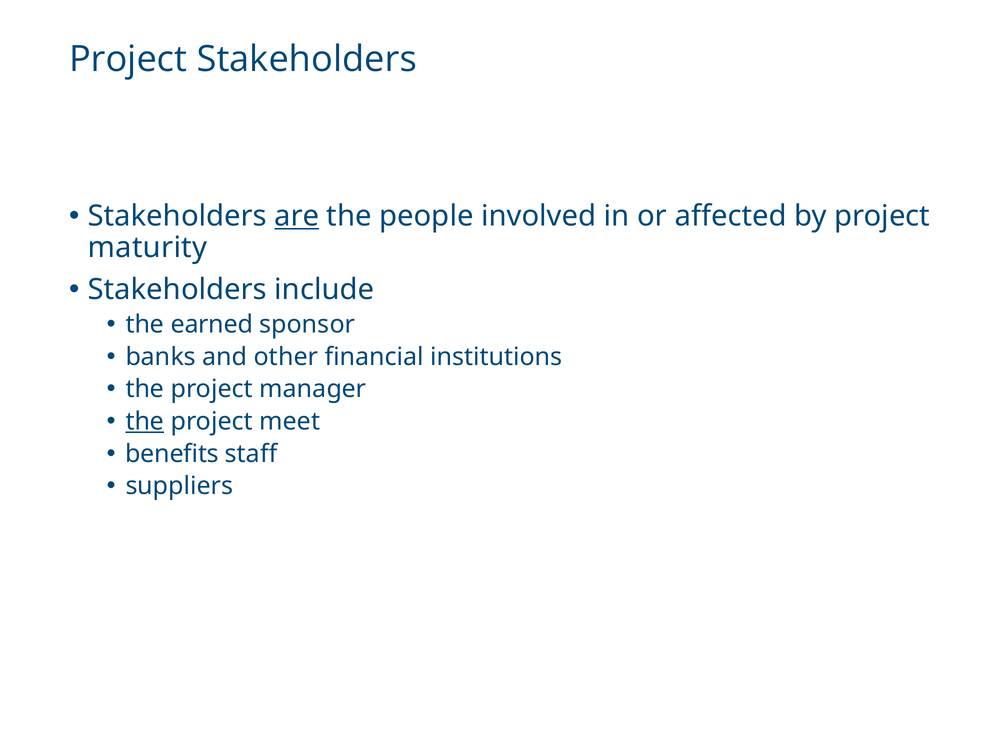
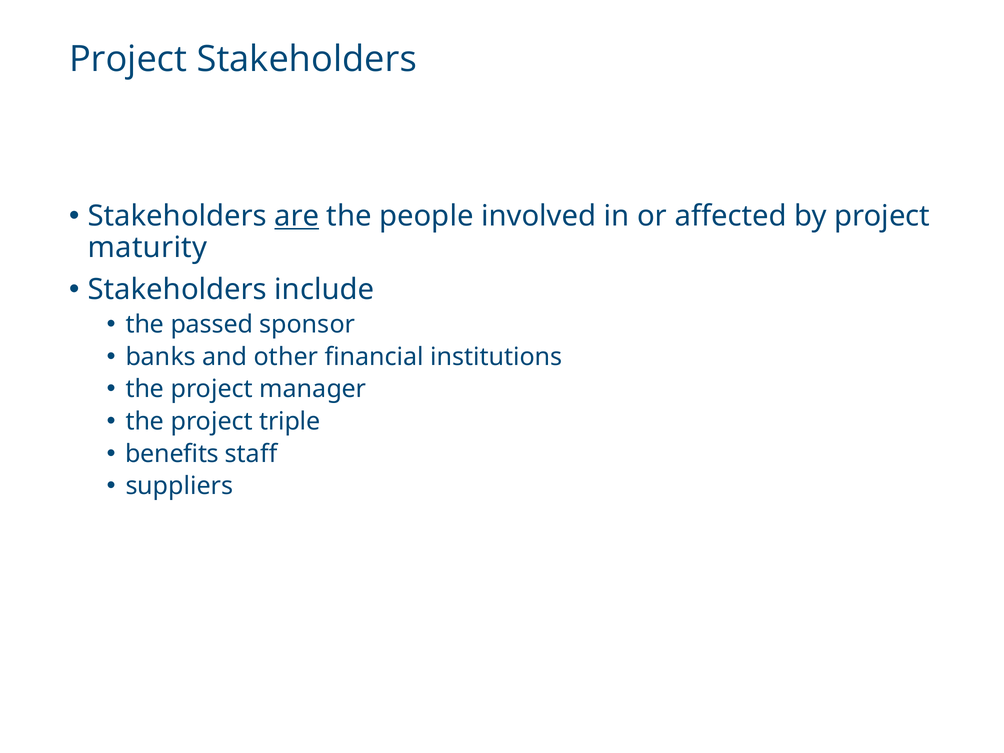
earned: earned -> passed (212, 324)
the underline: present -> none (145, 421)
meet: meet -> triple (290, 421)
